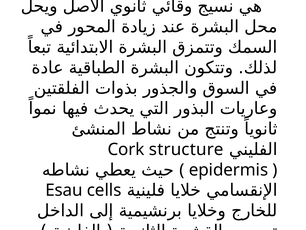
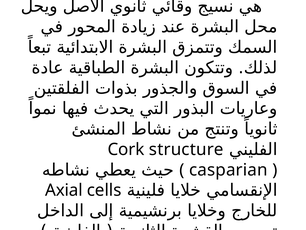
epidermis: epidermis -> casparian (228, 170)
Esau: Esau -> Axial (64, 190)
